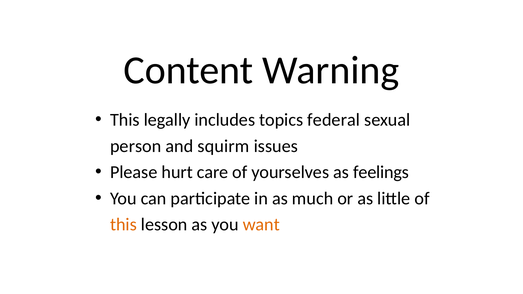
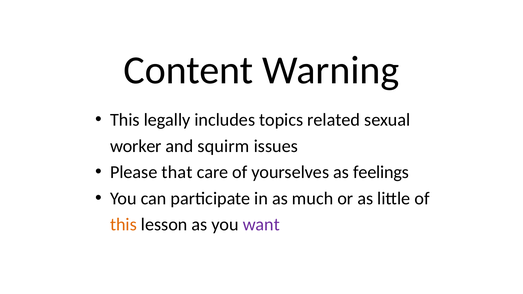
federal: federal -> related (334, 120)
person: person -> worker (136, 146)
hurt: hurt -> that (177, 172)
want colour: orange -> purple (261, 225)
